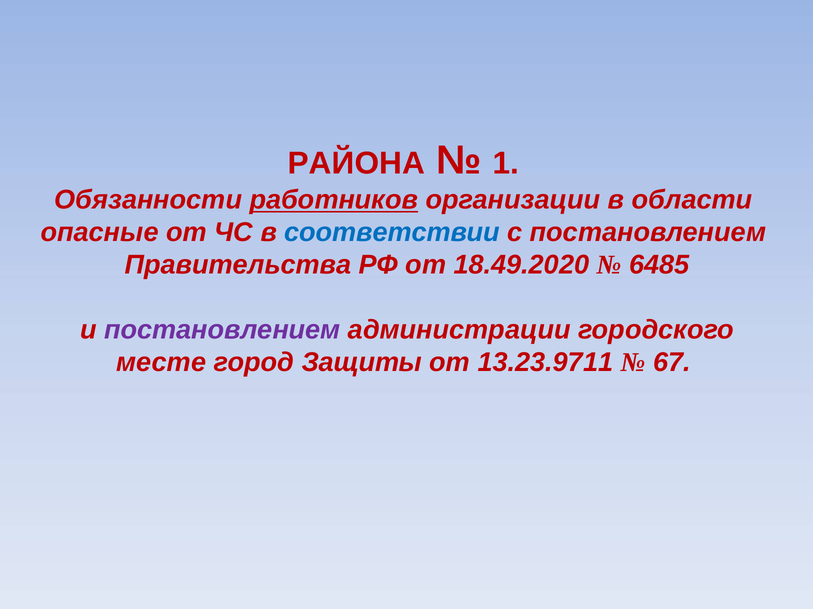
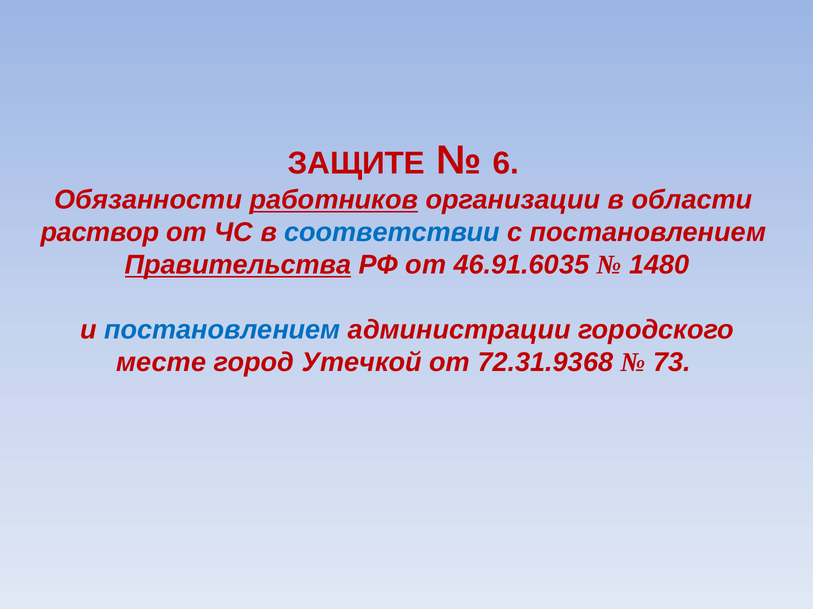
РАЙОНА: РАЙОНА -> ЗАЩИТЕ (356, 164)
1: 1 -> 6 (506, 164)
опасные: опасные -> раствор (100, 233)
Правительства underline: none -> present (238, 265)
18.49.2020: 18.49.2020 -> 46.91.6035 (521, 265)
6485: 6485 -> 1480 (659, 265)
постановлением colour: purple -> blue (222, 330)
Защиты: Защиты -> Утечкой (362, 363)
13.23.9711: 13.23.9711 -> 72.31.9368 (545, 363)
67: 67 -> 73 (672, 363)
